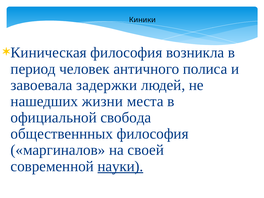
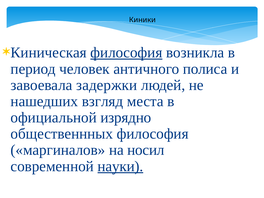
философия underline: none -> present (126, 53)
жизни: жизни -> взгляд (102, 101)
свобода: свобода -> изрядно (126, 118)
своей: своей -> носил (146, 150)
